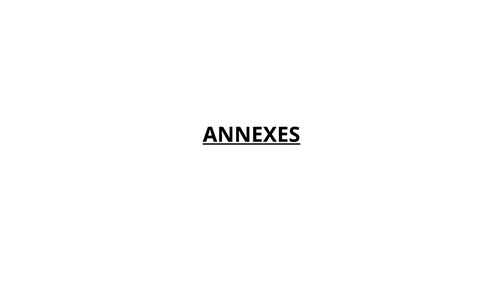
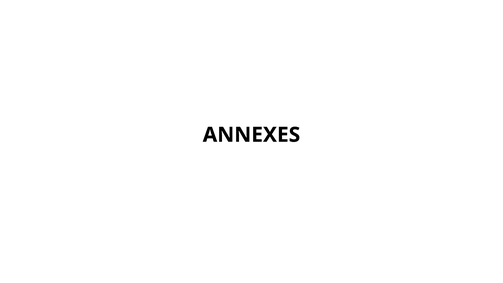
ANNEXES underline: present -> none (251, 135)
